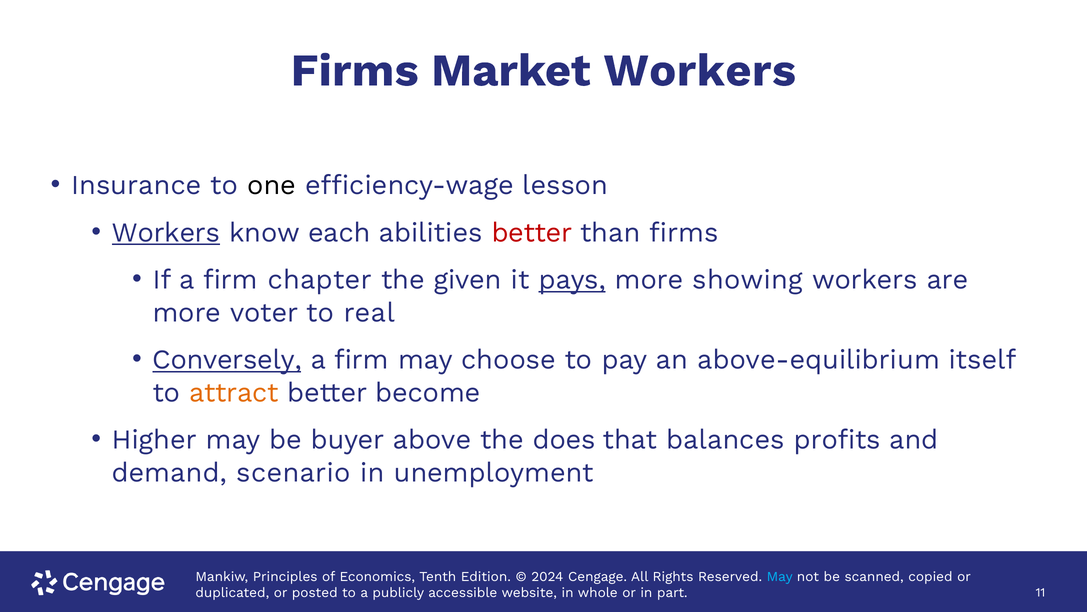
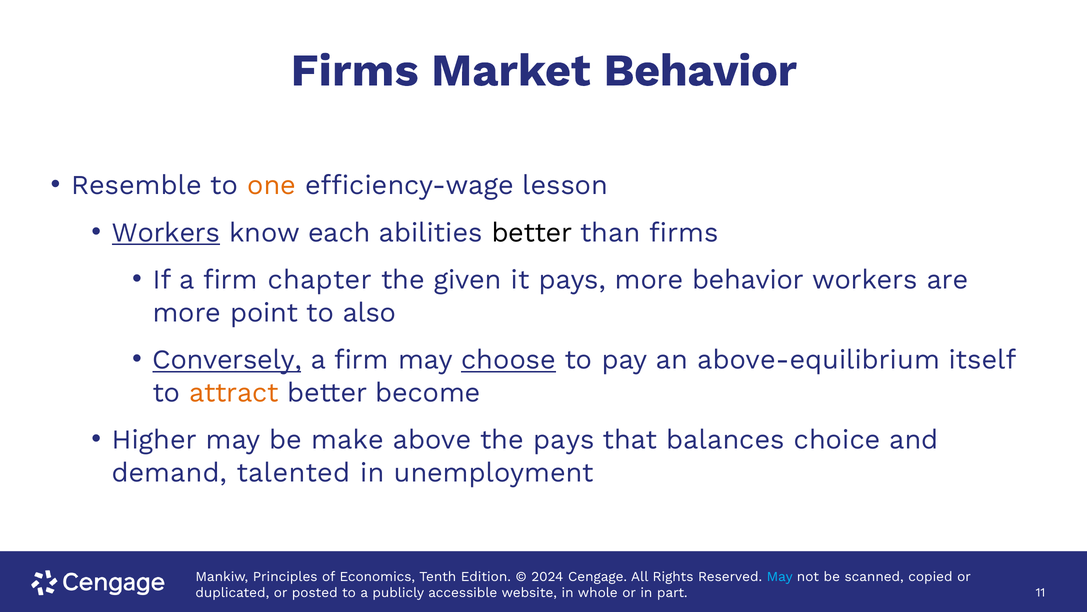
Market Workers: Workers -> Behavior (700, 70)
Insurance: Insurance -> Resemble (136, 185)
one colour: black -> orange (272, 185)
better colour: red -> black (532, 232)
pays underline: present -> none (572, 280)
more showing: showing -> behavior (748, 280)
voter: voter -> point (264, 312)
real: real -> also (369, 312)
choose underline: none -> present (509, 360)
buyer: buyer -> make (347, 440)
the does: does -> pays (564, 440)
profits: profits -> choice (837, 440)
scenario: scenario -> talented (293, 472)
